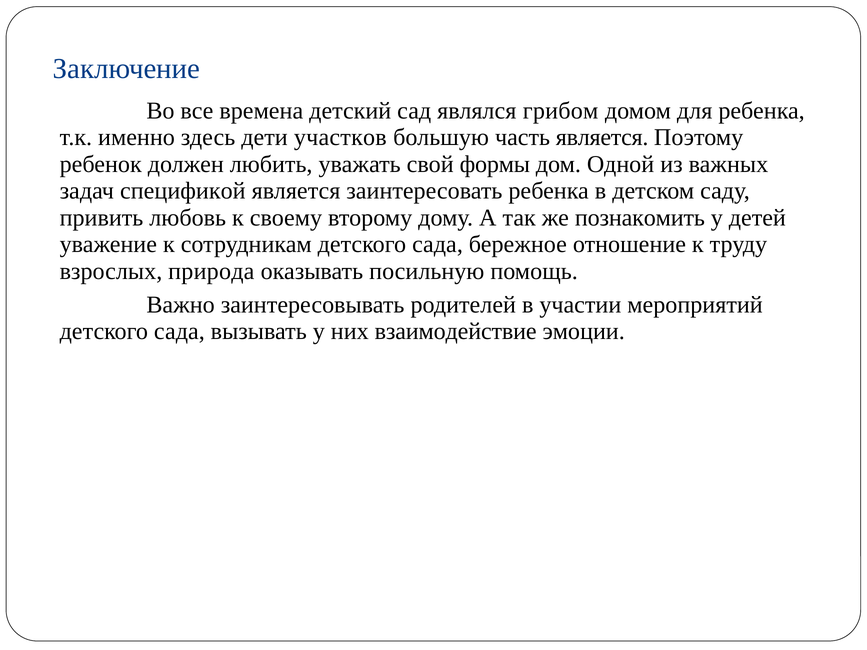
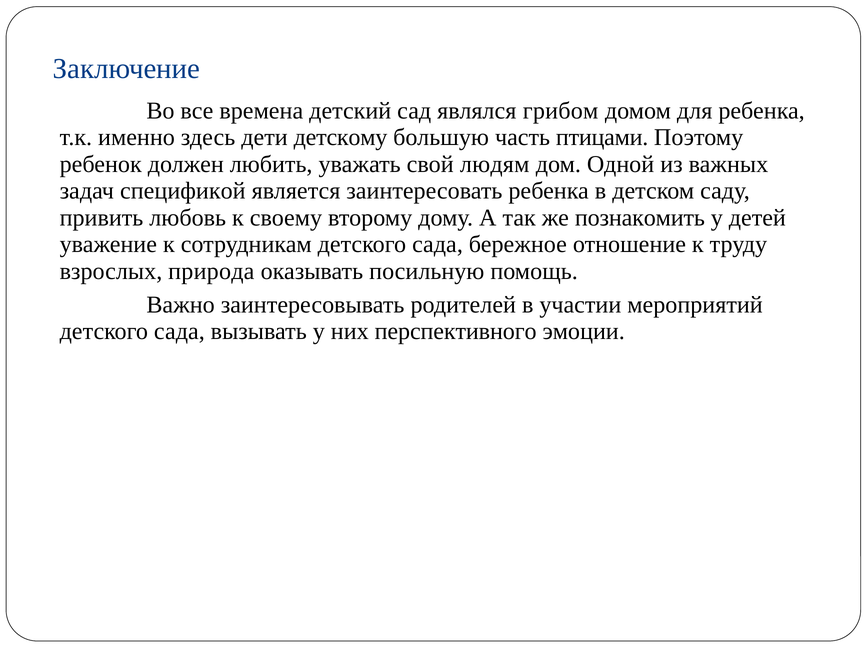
участков: участков -> детскому (341, 138)
часть является: является -> птицами (602, 138)
формы: формы -> людям (495, 164)
взаимодействие: взаимодействие -> перспективного (456, 332)
